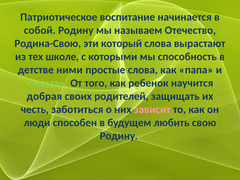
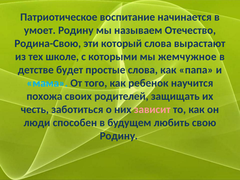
собой: собой -> умоет (40, 30)
способность: способность -> жемчужное (187, 57)
ними: ними -> будет (70, 70)
мама colour: light green -> light blue (47, 83)
добрая: добрая -> похожа (44, 96)
